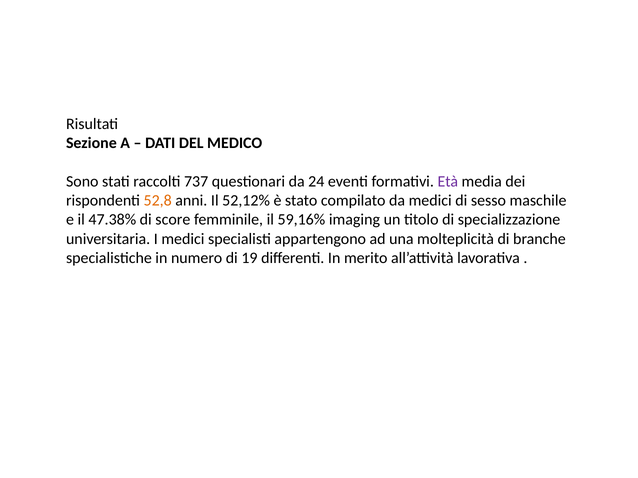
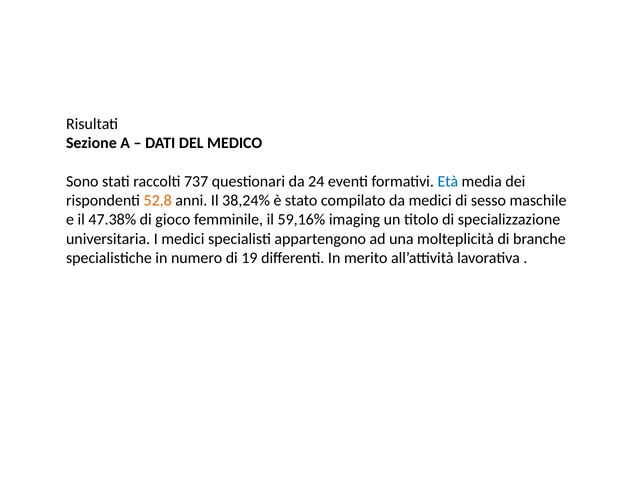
Età colour: purple -> blue (448, 182)
52,12%: 52,12% -> 38,24% (246, 201)
score: score -> gioco (173, 220)
